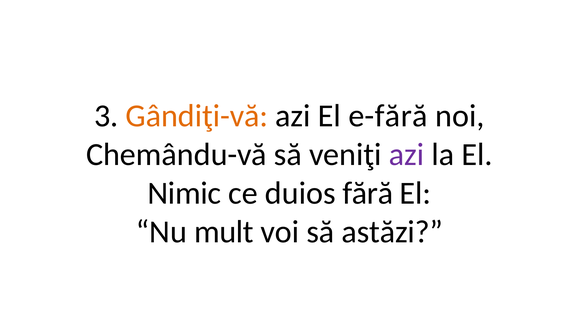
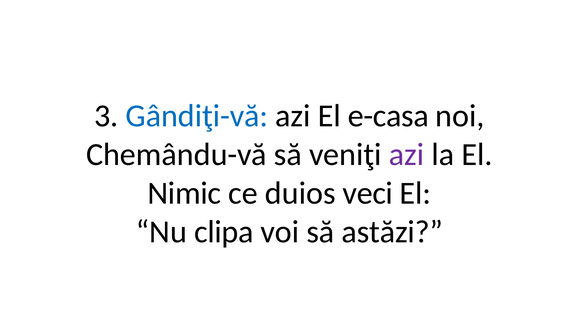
Gândiţi-vă colour: orange -> blue (197, 116)
e-fără: e-fără -> e-casa (388, 116)
fără: fără -> veci (368, 193)
mult: mult -> clipa (224, 232)
